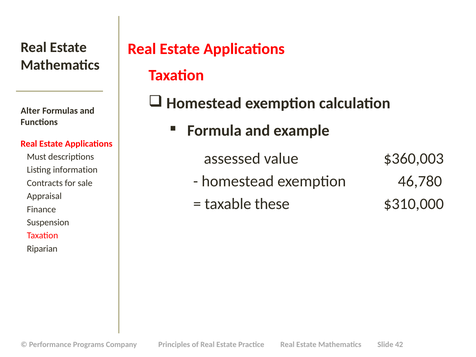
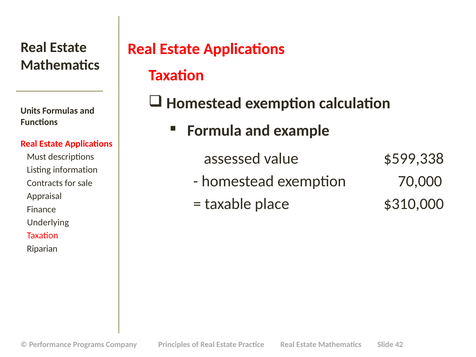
Alter: Alter -> Units (30, 111)
$360,003: $360,003 -> $599,338 (414, 159)
46,780: 46,780 -> 70,000 (420, 181)
these: these -> place (272, 204)
Suspension: Suspension -> Underlying (48, 222)
